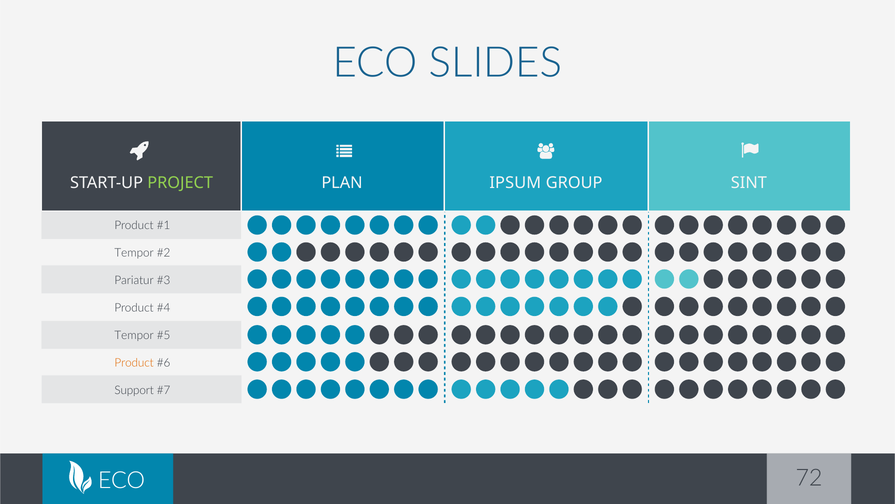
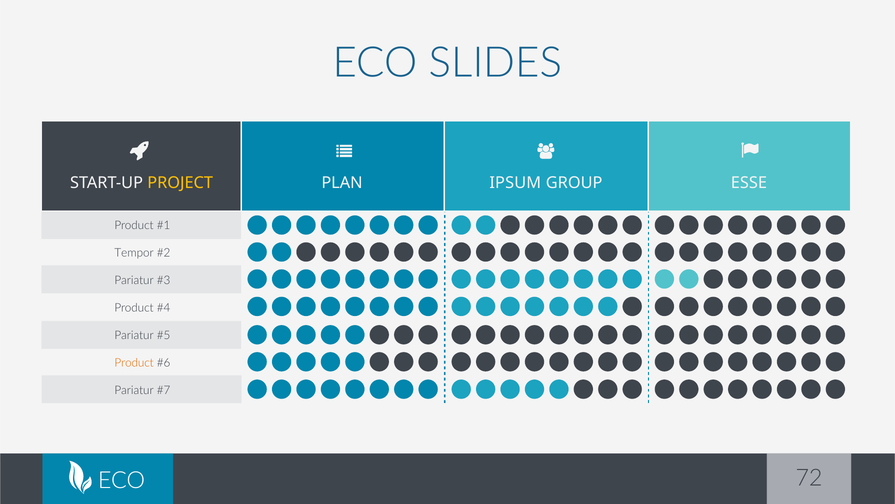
PROJECT colour: light green -> yellow (180, 183)
SINT: SINT -> ESSE (749, 183)
Tempor: Tempor -> Pariatur (134, 335)
Support: Support -> Pariatur (134, 390)
